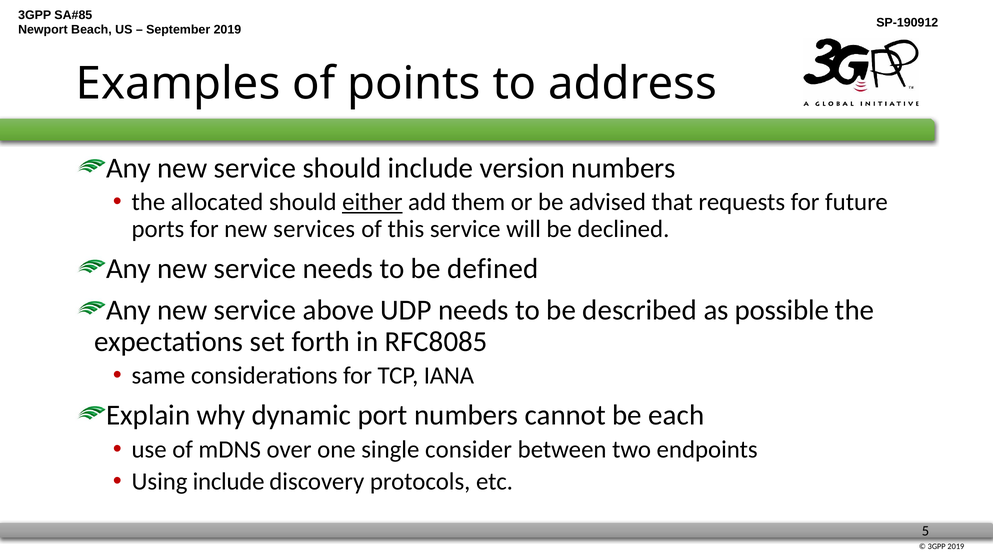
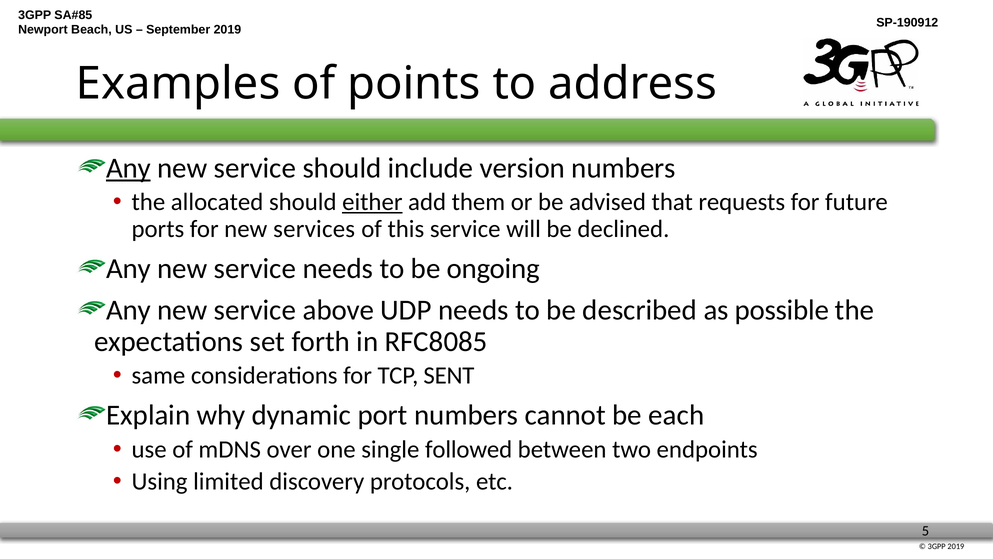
Any underline: none -> present (129, 168)
defined: defined -> ongoing (493, 268)
IANA: IANA -> SENT (449, 375)
consider: consider -> followed (469, 449)
Using include: include -> limited (228, 481)
